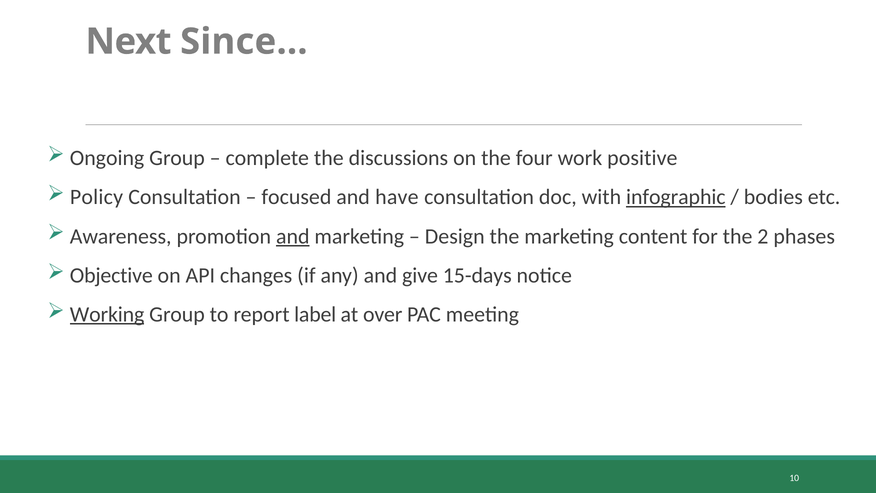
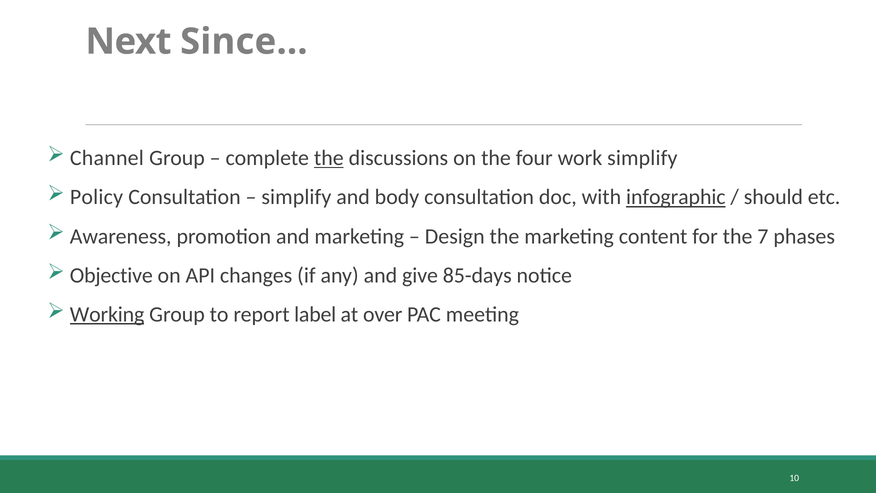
Ongoing: Ongoing -> Channel (107, 158)
the underline: none -> present (329, 158)
work positive: positive -> simplify (642, 158)
focused: focused -> simplify (296, 197)
have: have -> body (397, 197)
bodies: bodies -> should (773, 197)
and underline: present -> none (293, 236)
2: 2 -> 7 (763, 236)
15-days: 15-days -> 85-days (477, 275)
